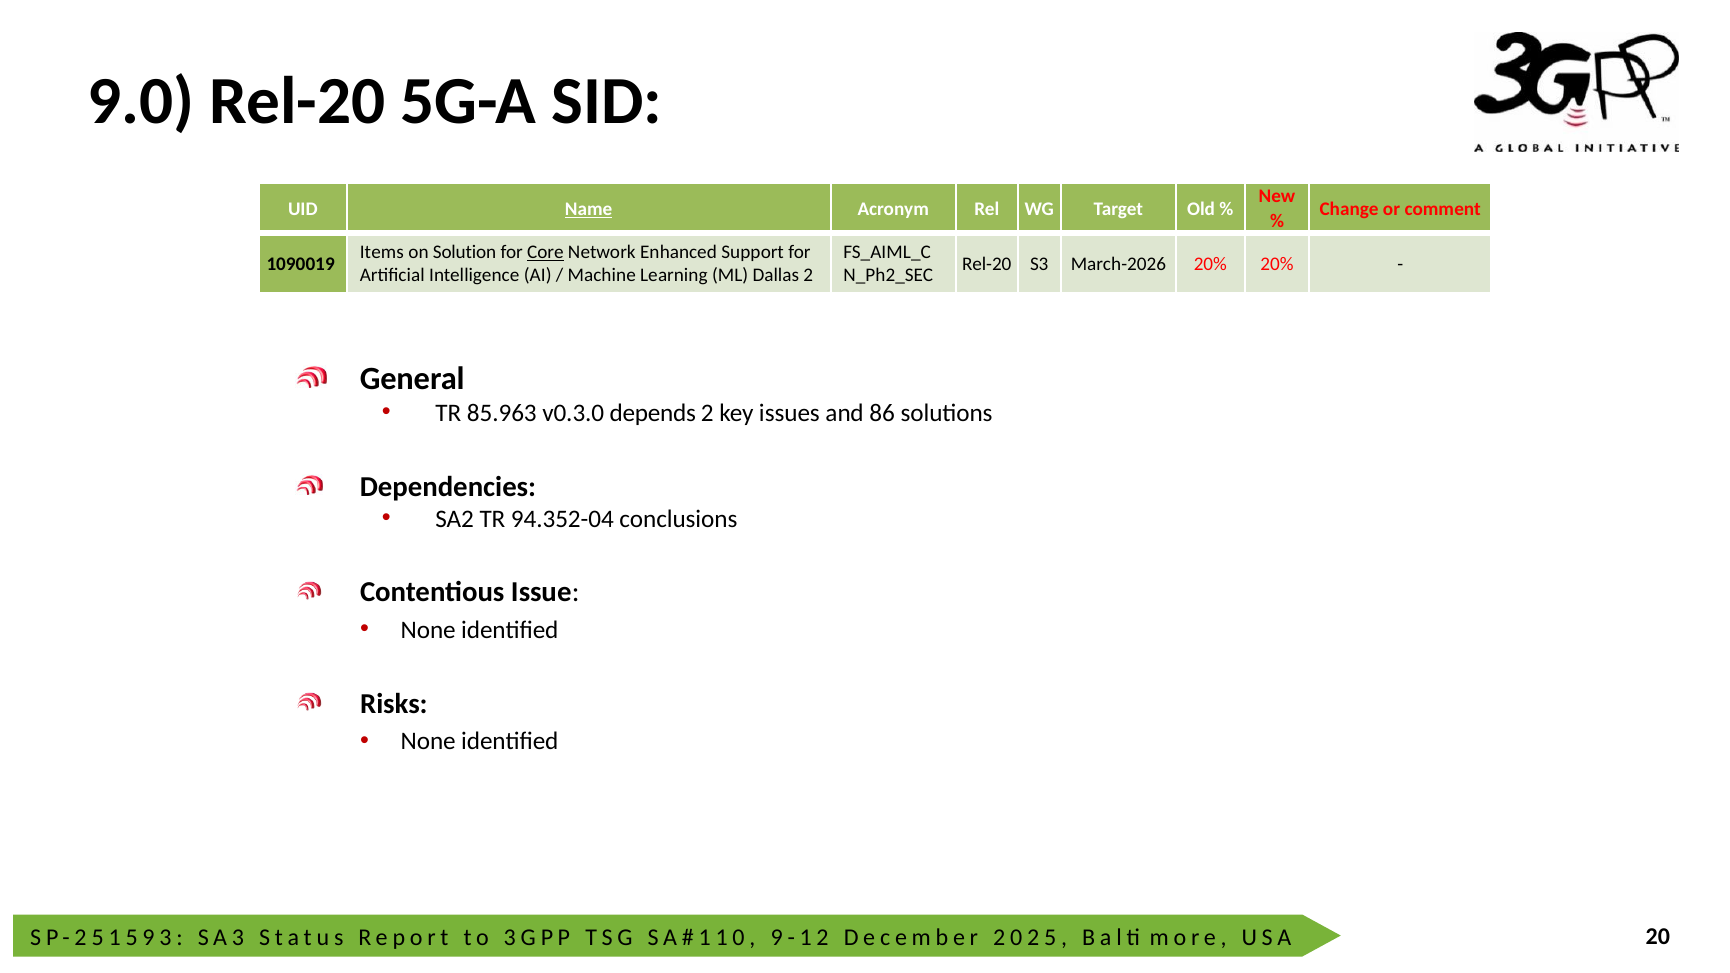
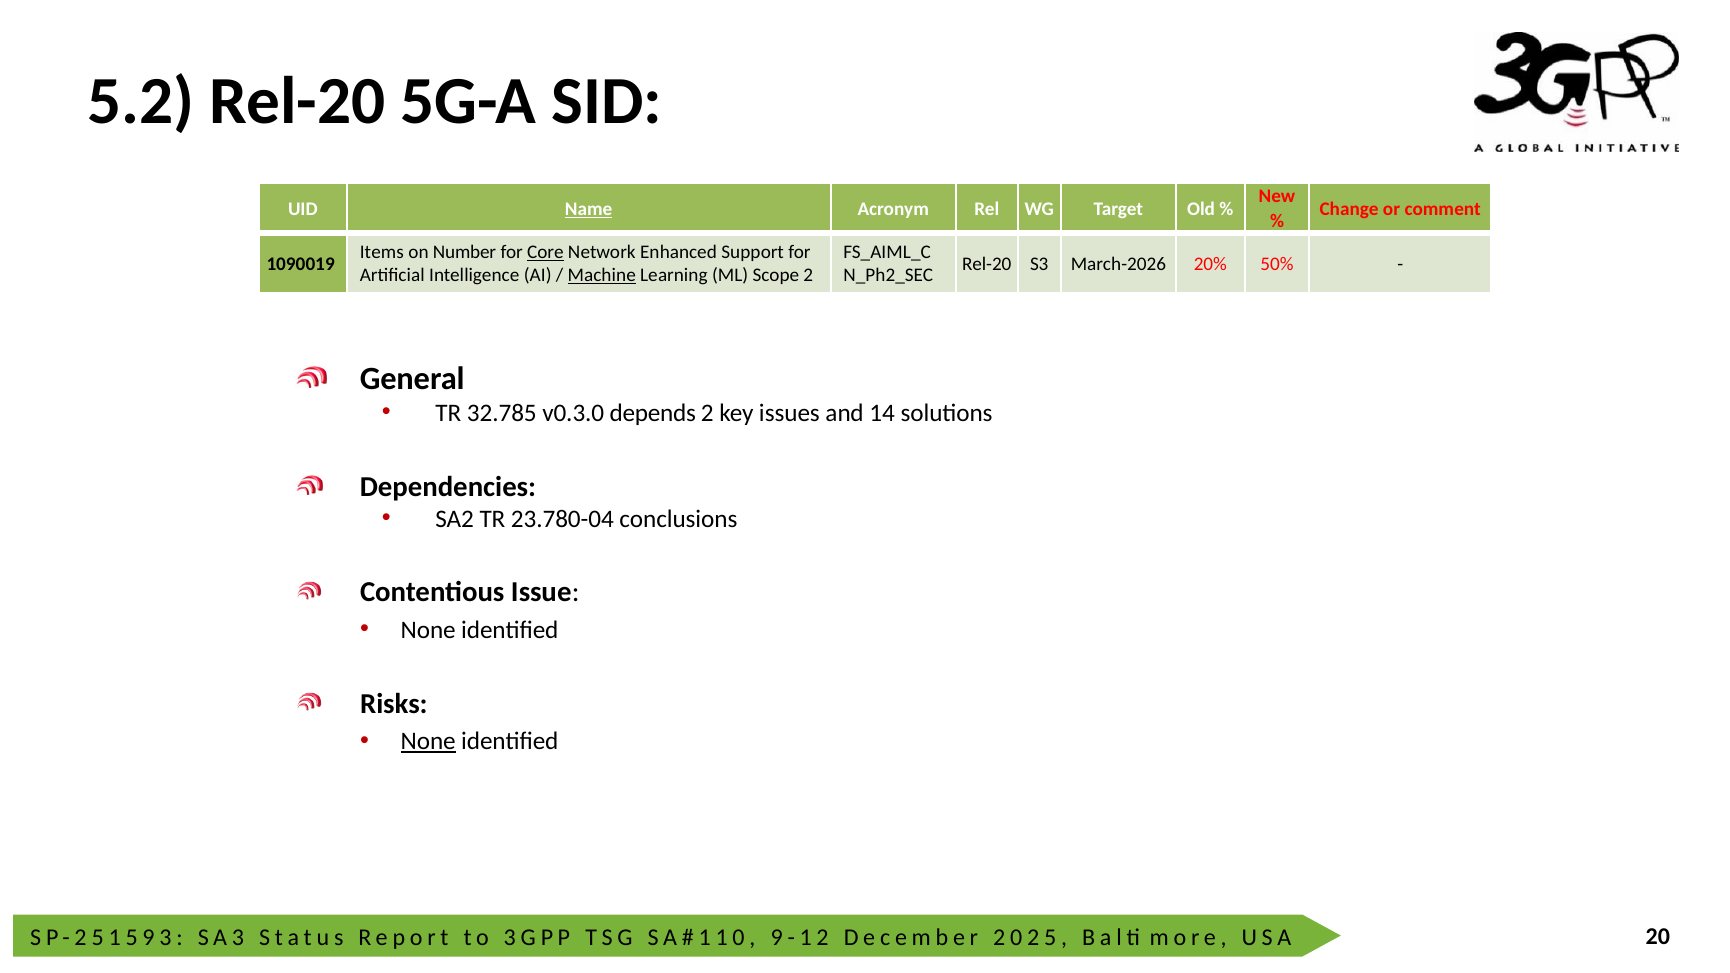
9.0: 9.0 -> 5.2 (141, 101)
Solution: Solution -> Number (465, 252)
20% 20%: 20% -> 50% (1277, 265)
Machine underline: none -> present (602, 276)
Dallas: Dallas -> Scope (776, 276)
85.963: 85.963 -> 32.785 (502, 413)
86: 86 -> 14 (882, 413)
94.352-04: 94.352-04 -> 23.780-04 (562, 519)
None underline: none -> present (428, 741)
